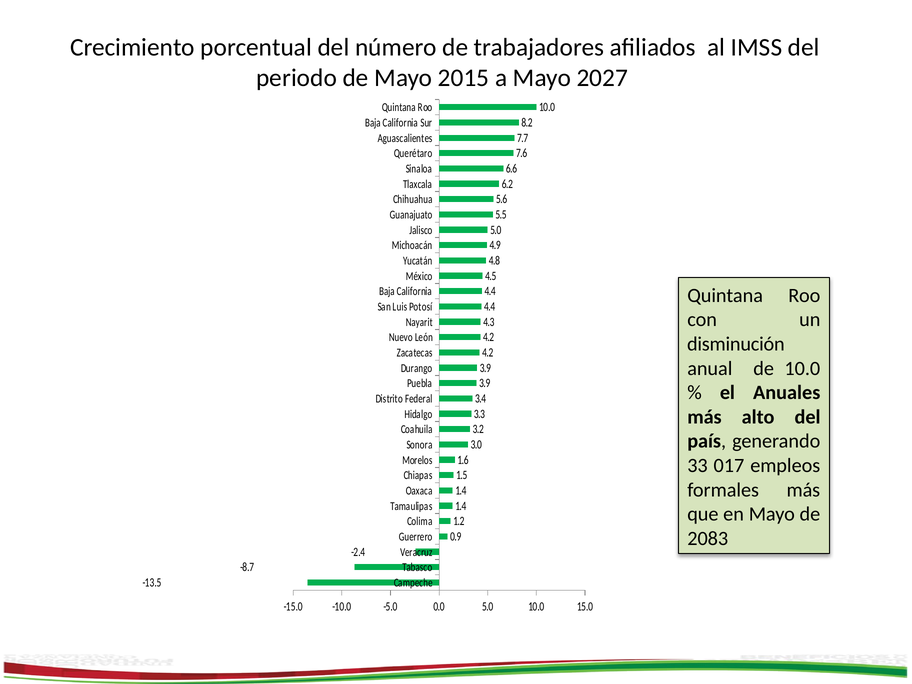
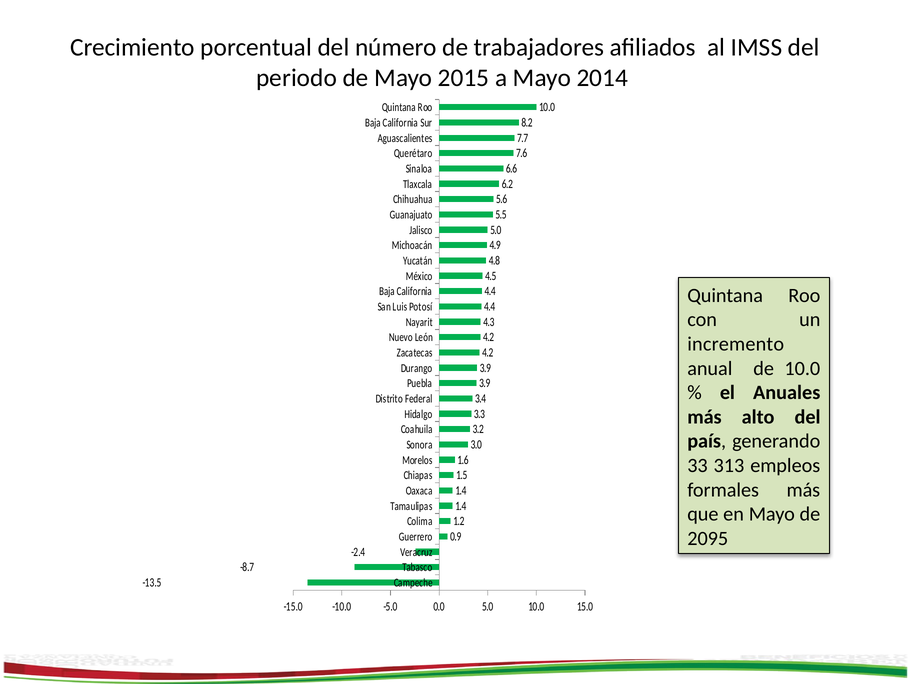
2027: 2027 -> 2014 (602, 78)
disminución: disminución -> incremento (736, 344)
017: 017 -> 313 (729, 466)
2083: 2083 -> 2095 (708, 539)
